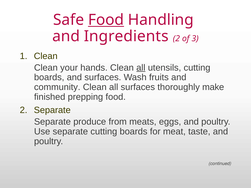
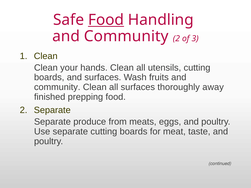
Ingredients: Ingredients -> Community (126, 36)
all underline: present -> none (141, 68)
make: make -> away (213, 87)
